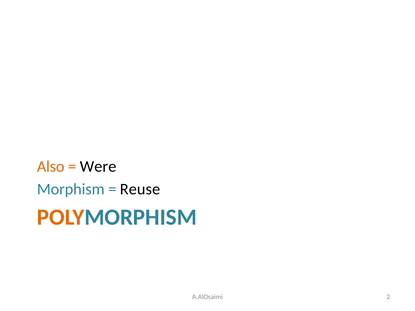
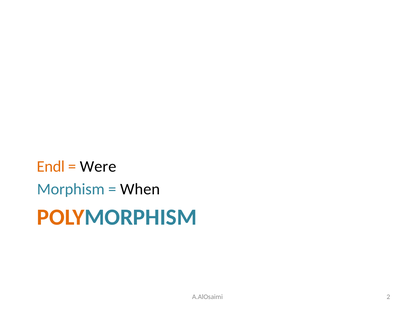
Also: Also -> Endl (51, 167)
Reuse: Reuse -> When (140, 189)
